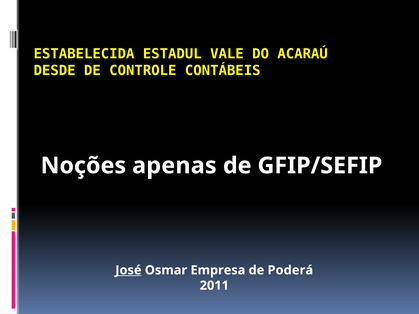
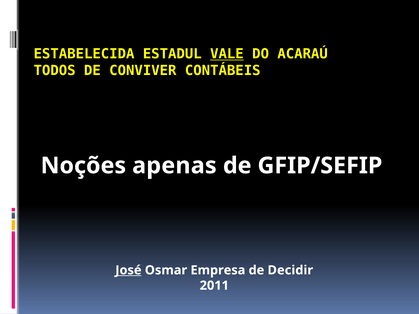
VALE underline: none -> present (227, 54)
DESDE: DESDE -> TODOS (55, 71)
CONTROLE: CONTROLE -> CONVIVER (143, 71)
Poderá: Poderá -> Decidir (290, 270)
